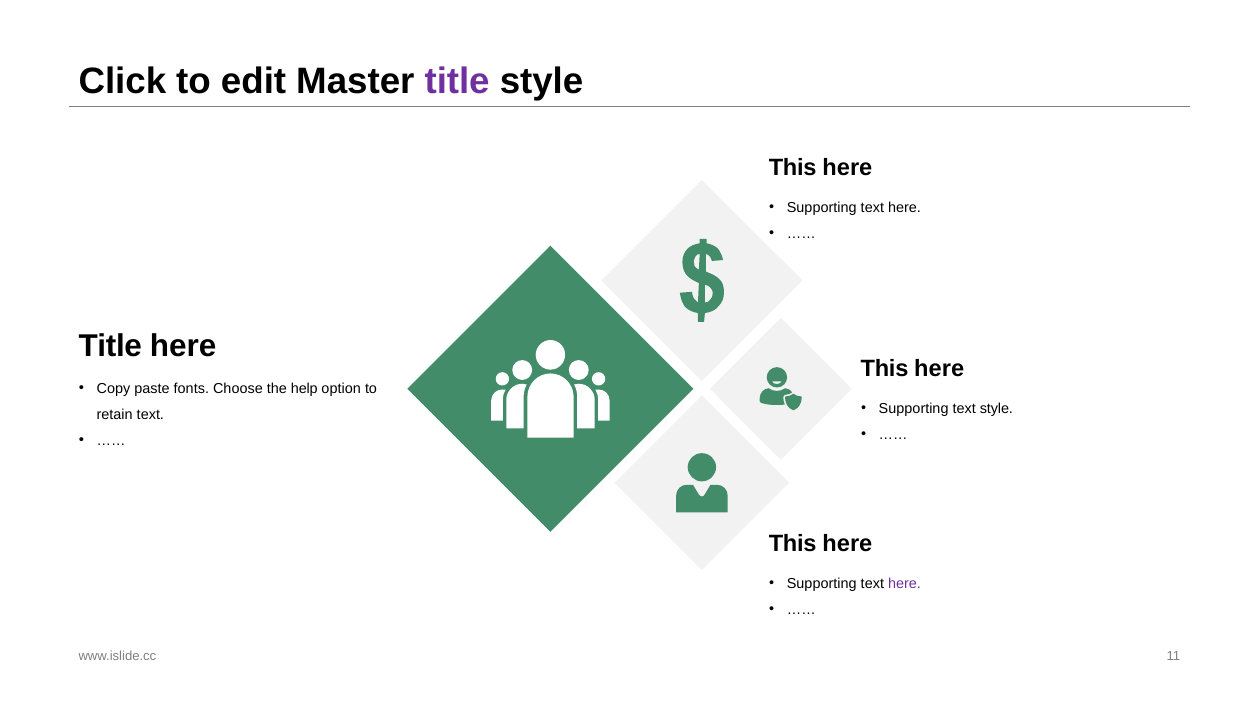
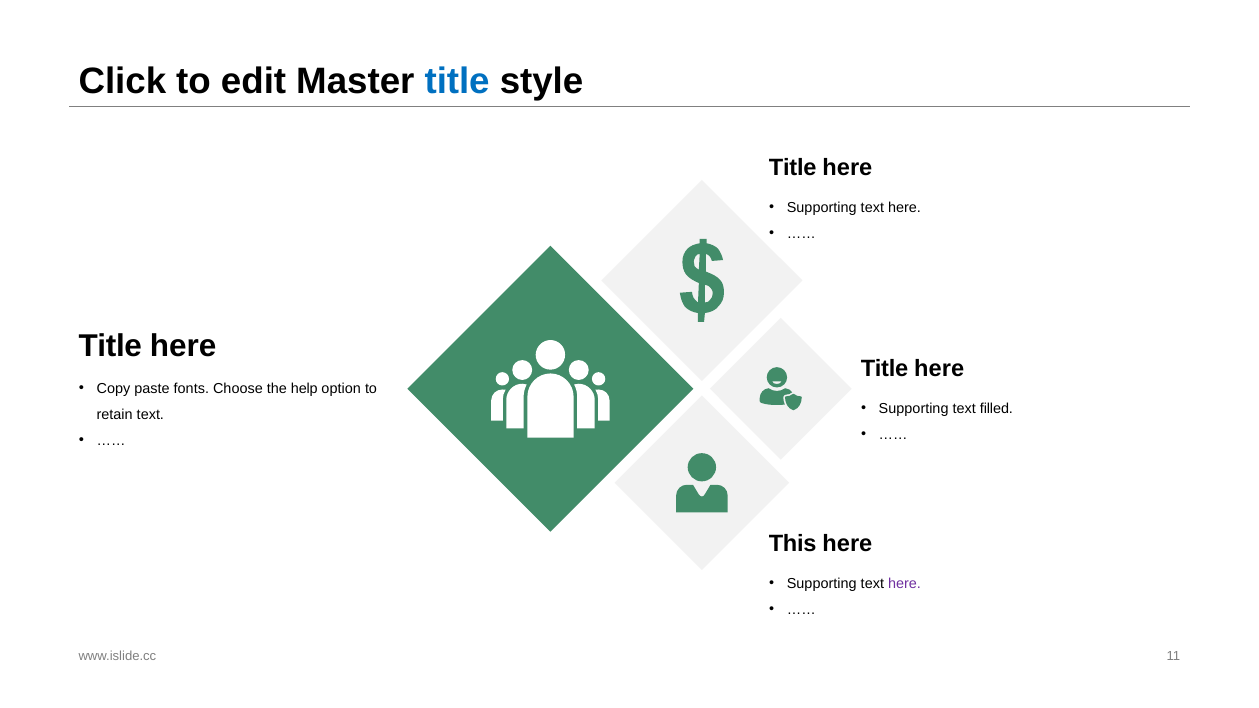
title colour: purple -> blue (457, 81)
This: This -> Title (793, 167)
This: This -> Title (885, 368)
text style: style -> filled (996, 409)
